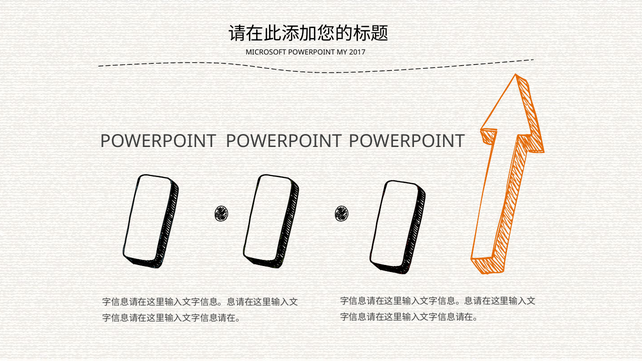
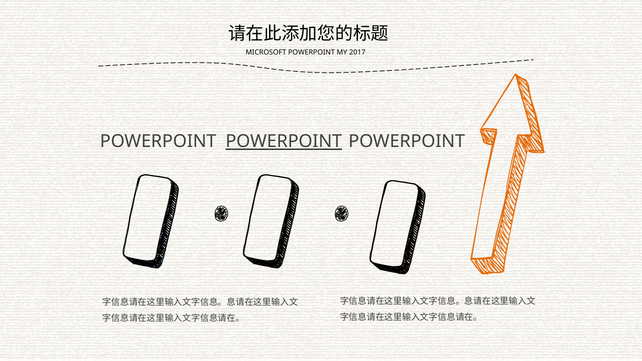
POWERPOINT underline: none -> present (284, 142)
